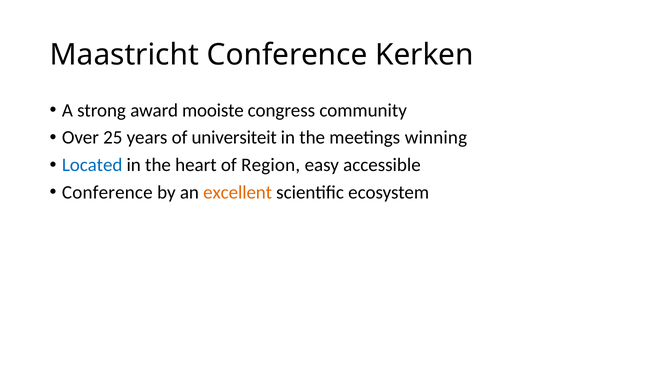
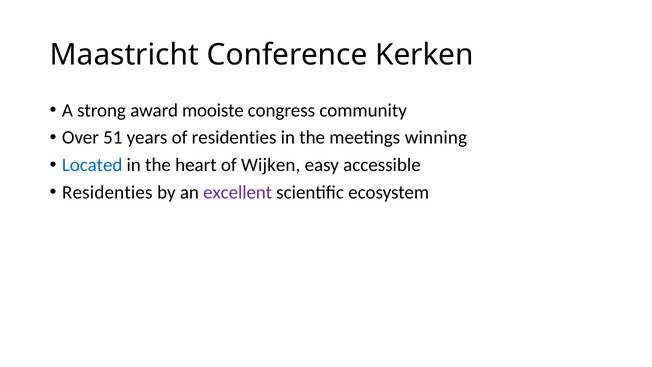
25: 25 -> 51 (113, 138)
of universiteit: universiteit -> residenties (234, 138)
Region: Region -> Wijken (271, 165)
Conference: Conference -> Residenties (107, 192)
excellent colour: orange -> purple (238, 192)
